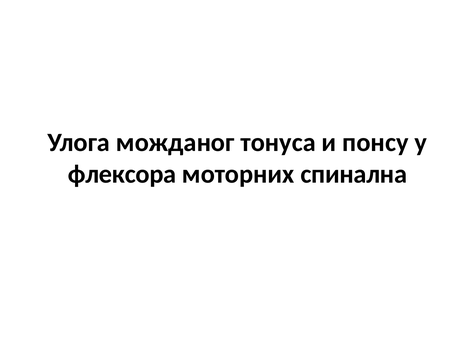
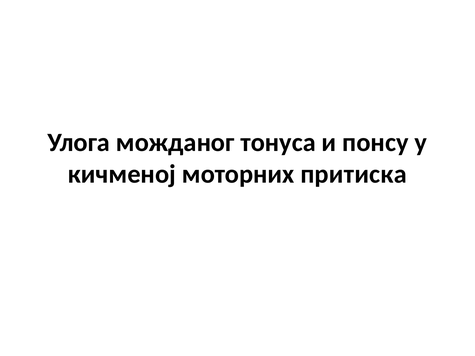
флексора: флексора -> кичменој (122, 174)
спинална: спинална -> притиска (354, 174)
